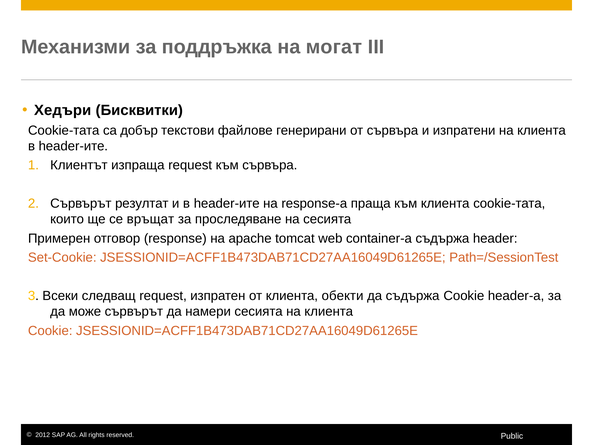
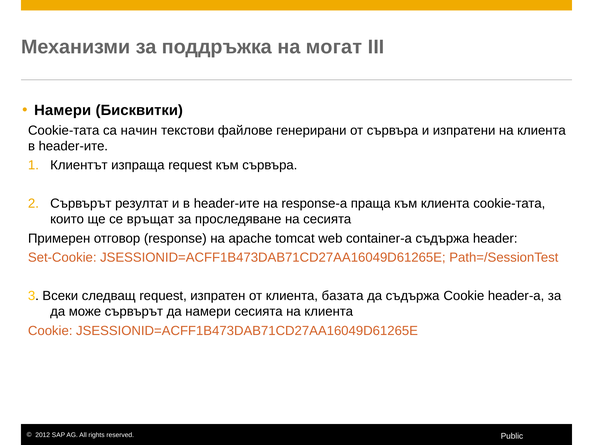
Хедъри: Хедъри -> Намери (63, 110)
добър: добър -> начин (139, 130)
обекти: обекти -> базата (343, 296)
